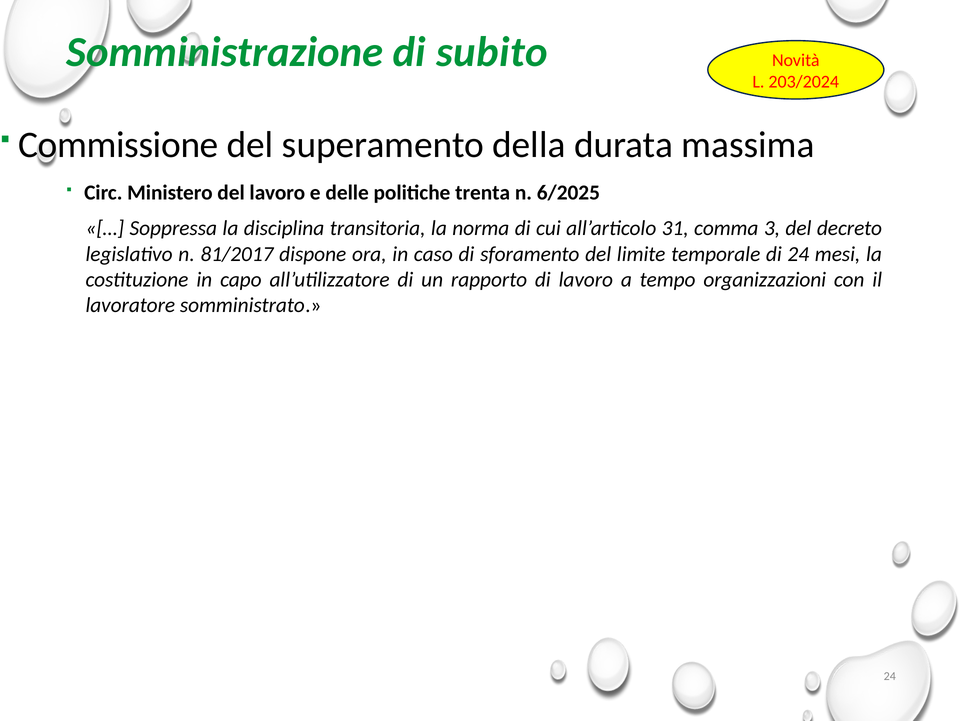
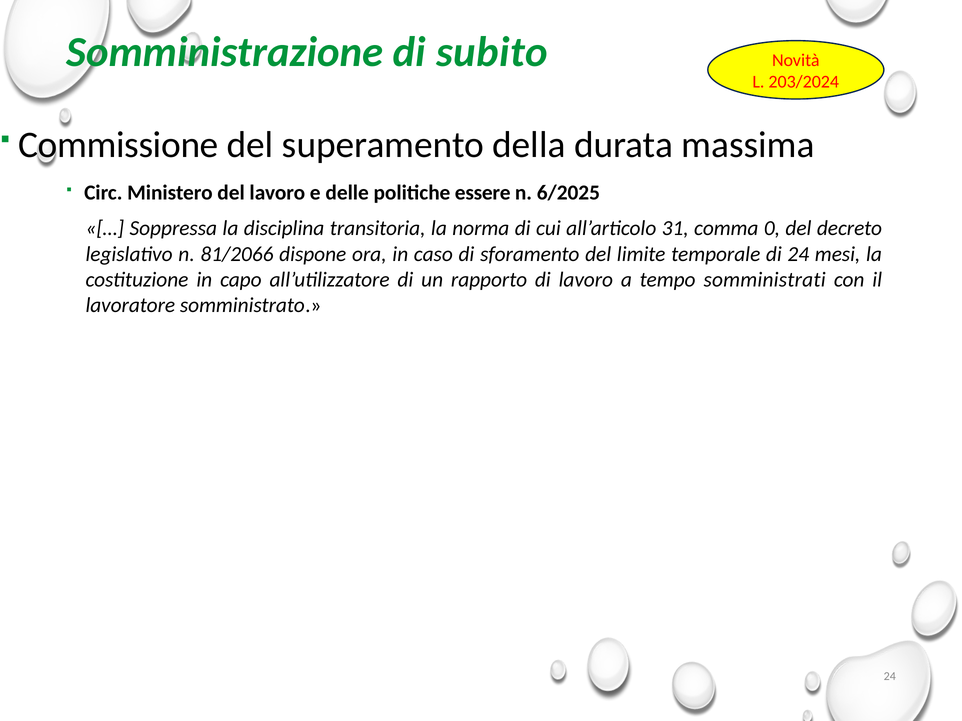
trenta: trenta -> essere (483, 193)
3: 3 -> 0 (772, 229)
81/2017: 81/2017 -> 81/2066 (237, 254)
organizzazioni: organizzazioni -> somministrati (765, 280)
